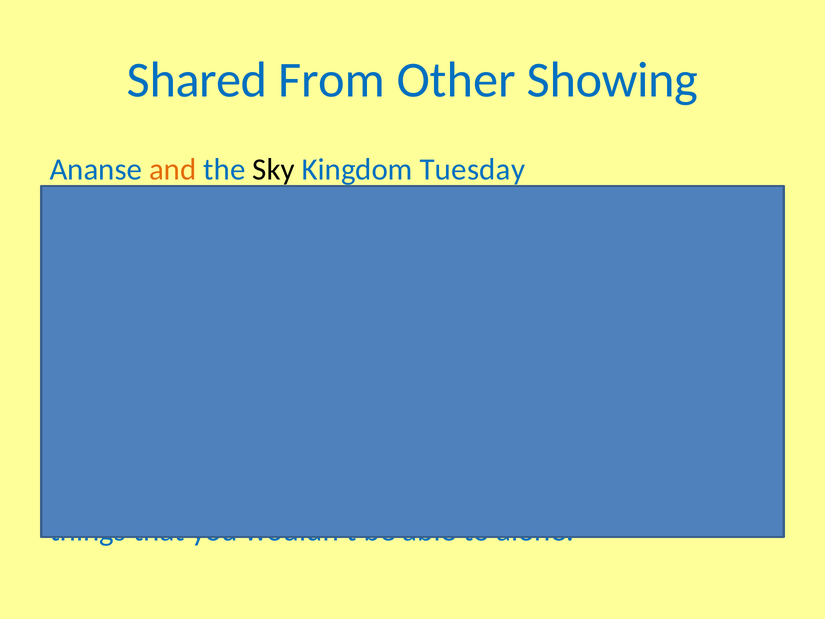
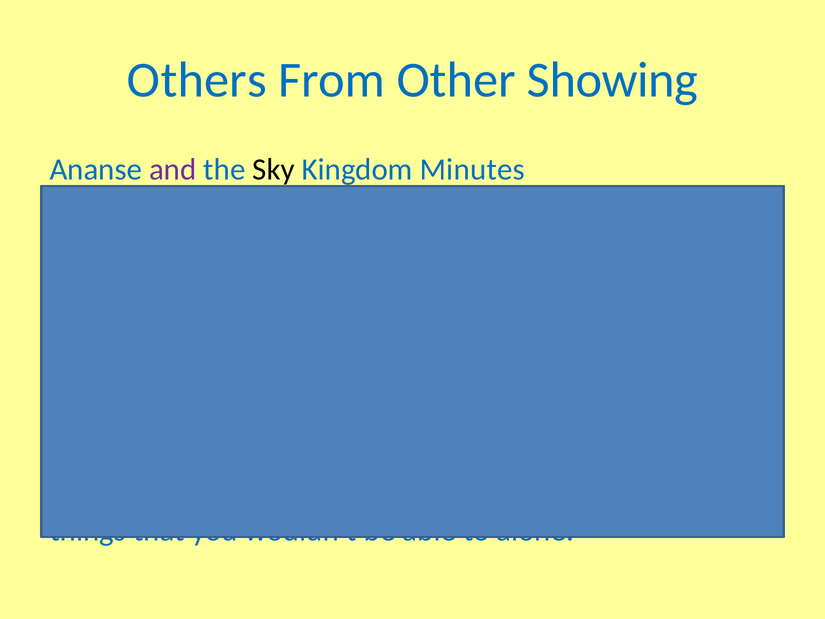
Shared: Shared -> Others (197, 80)
and colour: orange -> purple (173, 169)
Tuesday: Tuesday -> Minutes (472, 169)
